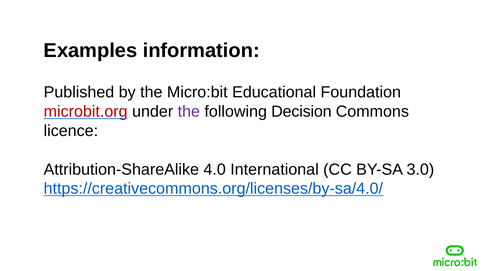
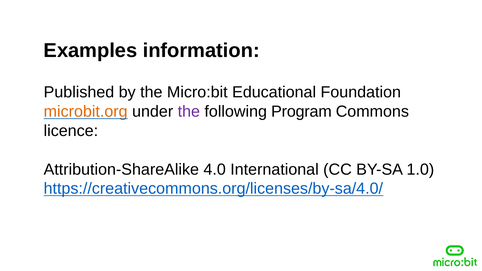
microbit.org colour: red -> orange (86, 112)
Decision: Decision -> Program (301, 112)
3.0: 3.0 -> 1.0 (420, 169)
